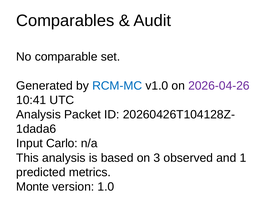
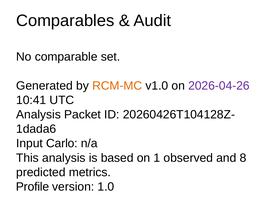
RCM-MC colour: blue -> orange (117, 85)
3: 3 -> 1 (157, 157)
1: 1 -> 8 (243, 157)
Monte: Monte -> Profile (33, 186)
